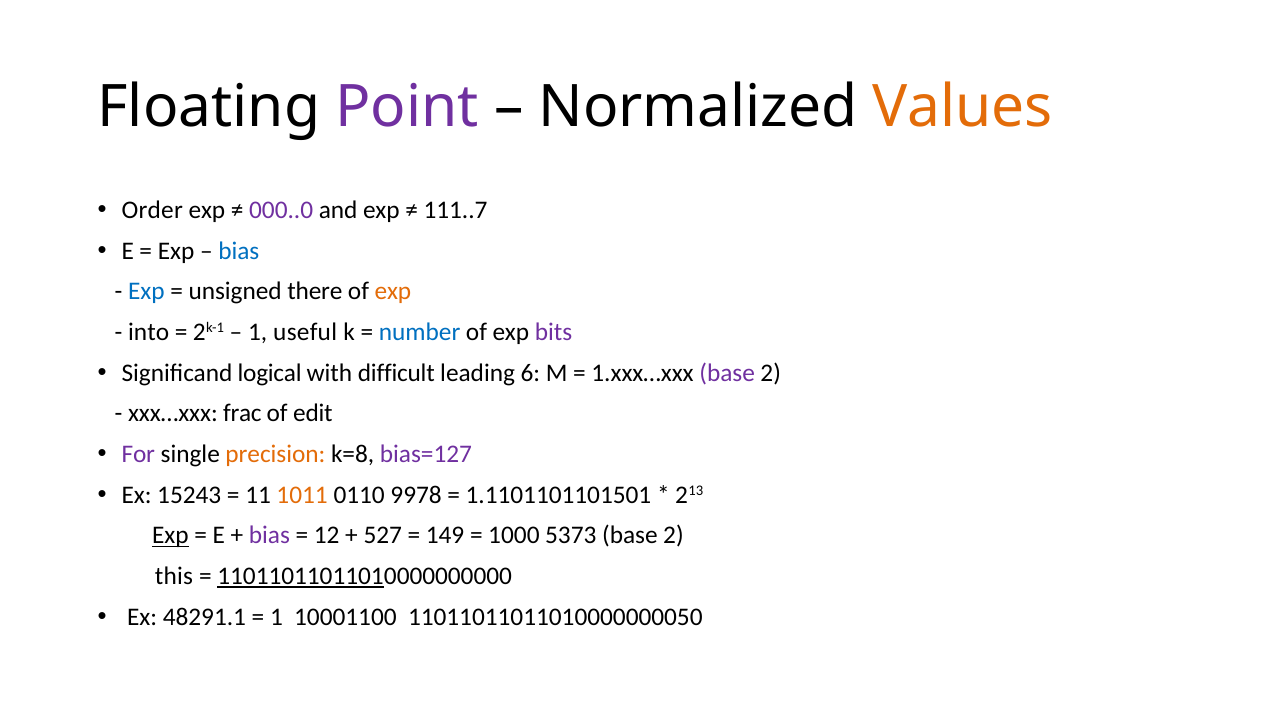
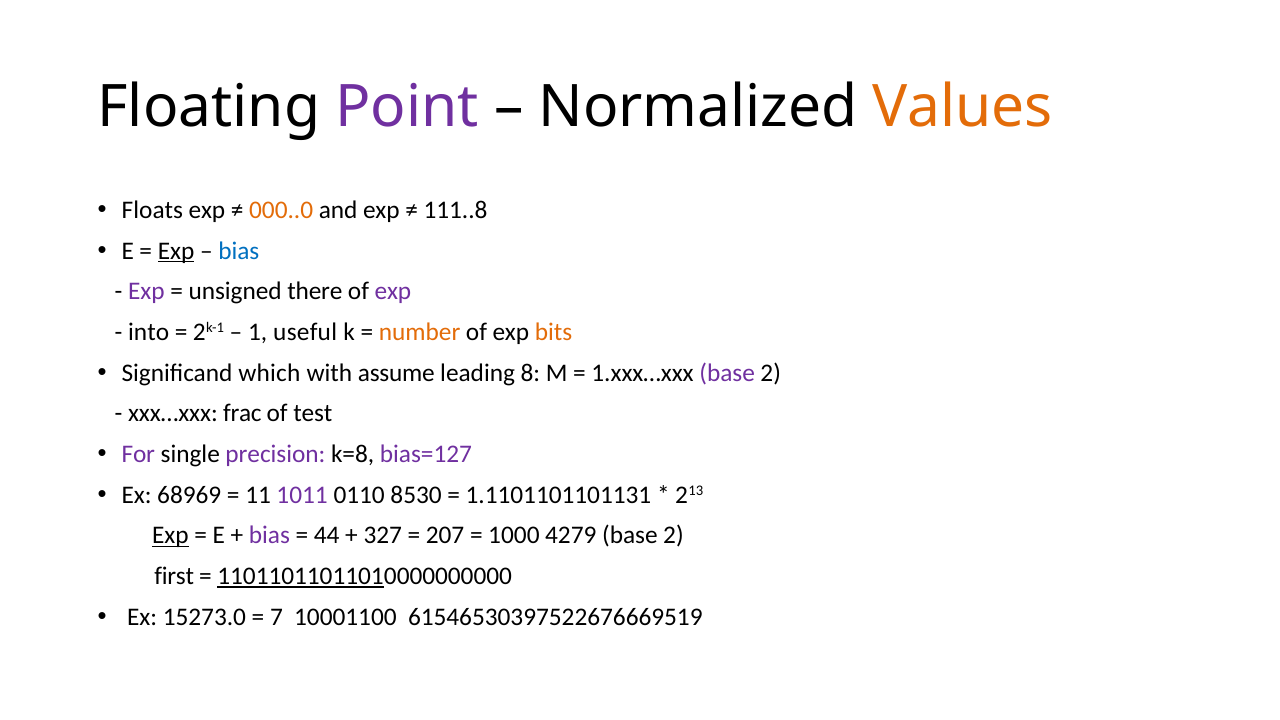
Order: Order -> Floats (152, 210)
000..0 colour: purple -> orange (281, 210)
111..7: 111..7 -> 111..8 (456, 210)
Exp underline: none -> present (176, 251)
Exp colour: blue -> purple (146, 291)
exp colour: orange -> purple (393, 291)
number colour: blue -> orange (420, 332)
bits colour: purple -> orange (553, 332)
logical: logical -> which (269, 373)
difficult: difficult -> assume (396, 373)
6: 6 -> 8 (530, 373)
edit: edit -> test (313, 414)
precision colour: orange -> purple (275, 454)
15243: 15243 -> 68969 (189, 495)
1011 colour: orange -> purple (302, 495)
9978: 9978 -> 8530 (416, 495)
1.1101101101501: 1.1101101101501 -> 1.1101101101131 (558, 495)
12: 12 -> 44 (327, 536)
527: 527 -> 327 (383, 536)
149: 149 -> 207 (445, 536)
5373: 5373 -> 4279 (571, 536)
this: this -> first (174, 576)
48291.1: 48291.1 -> 15273.0 (204, 617)
1: 1 -> 7 (276, 617)
11011011011010000000050: 11011011011010000000050 -> 61546530397522676669519 (555, 617)
